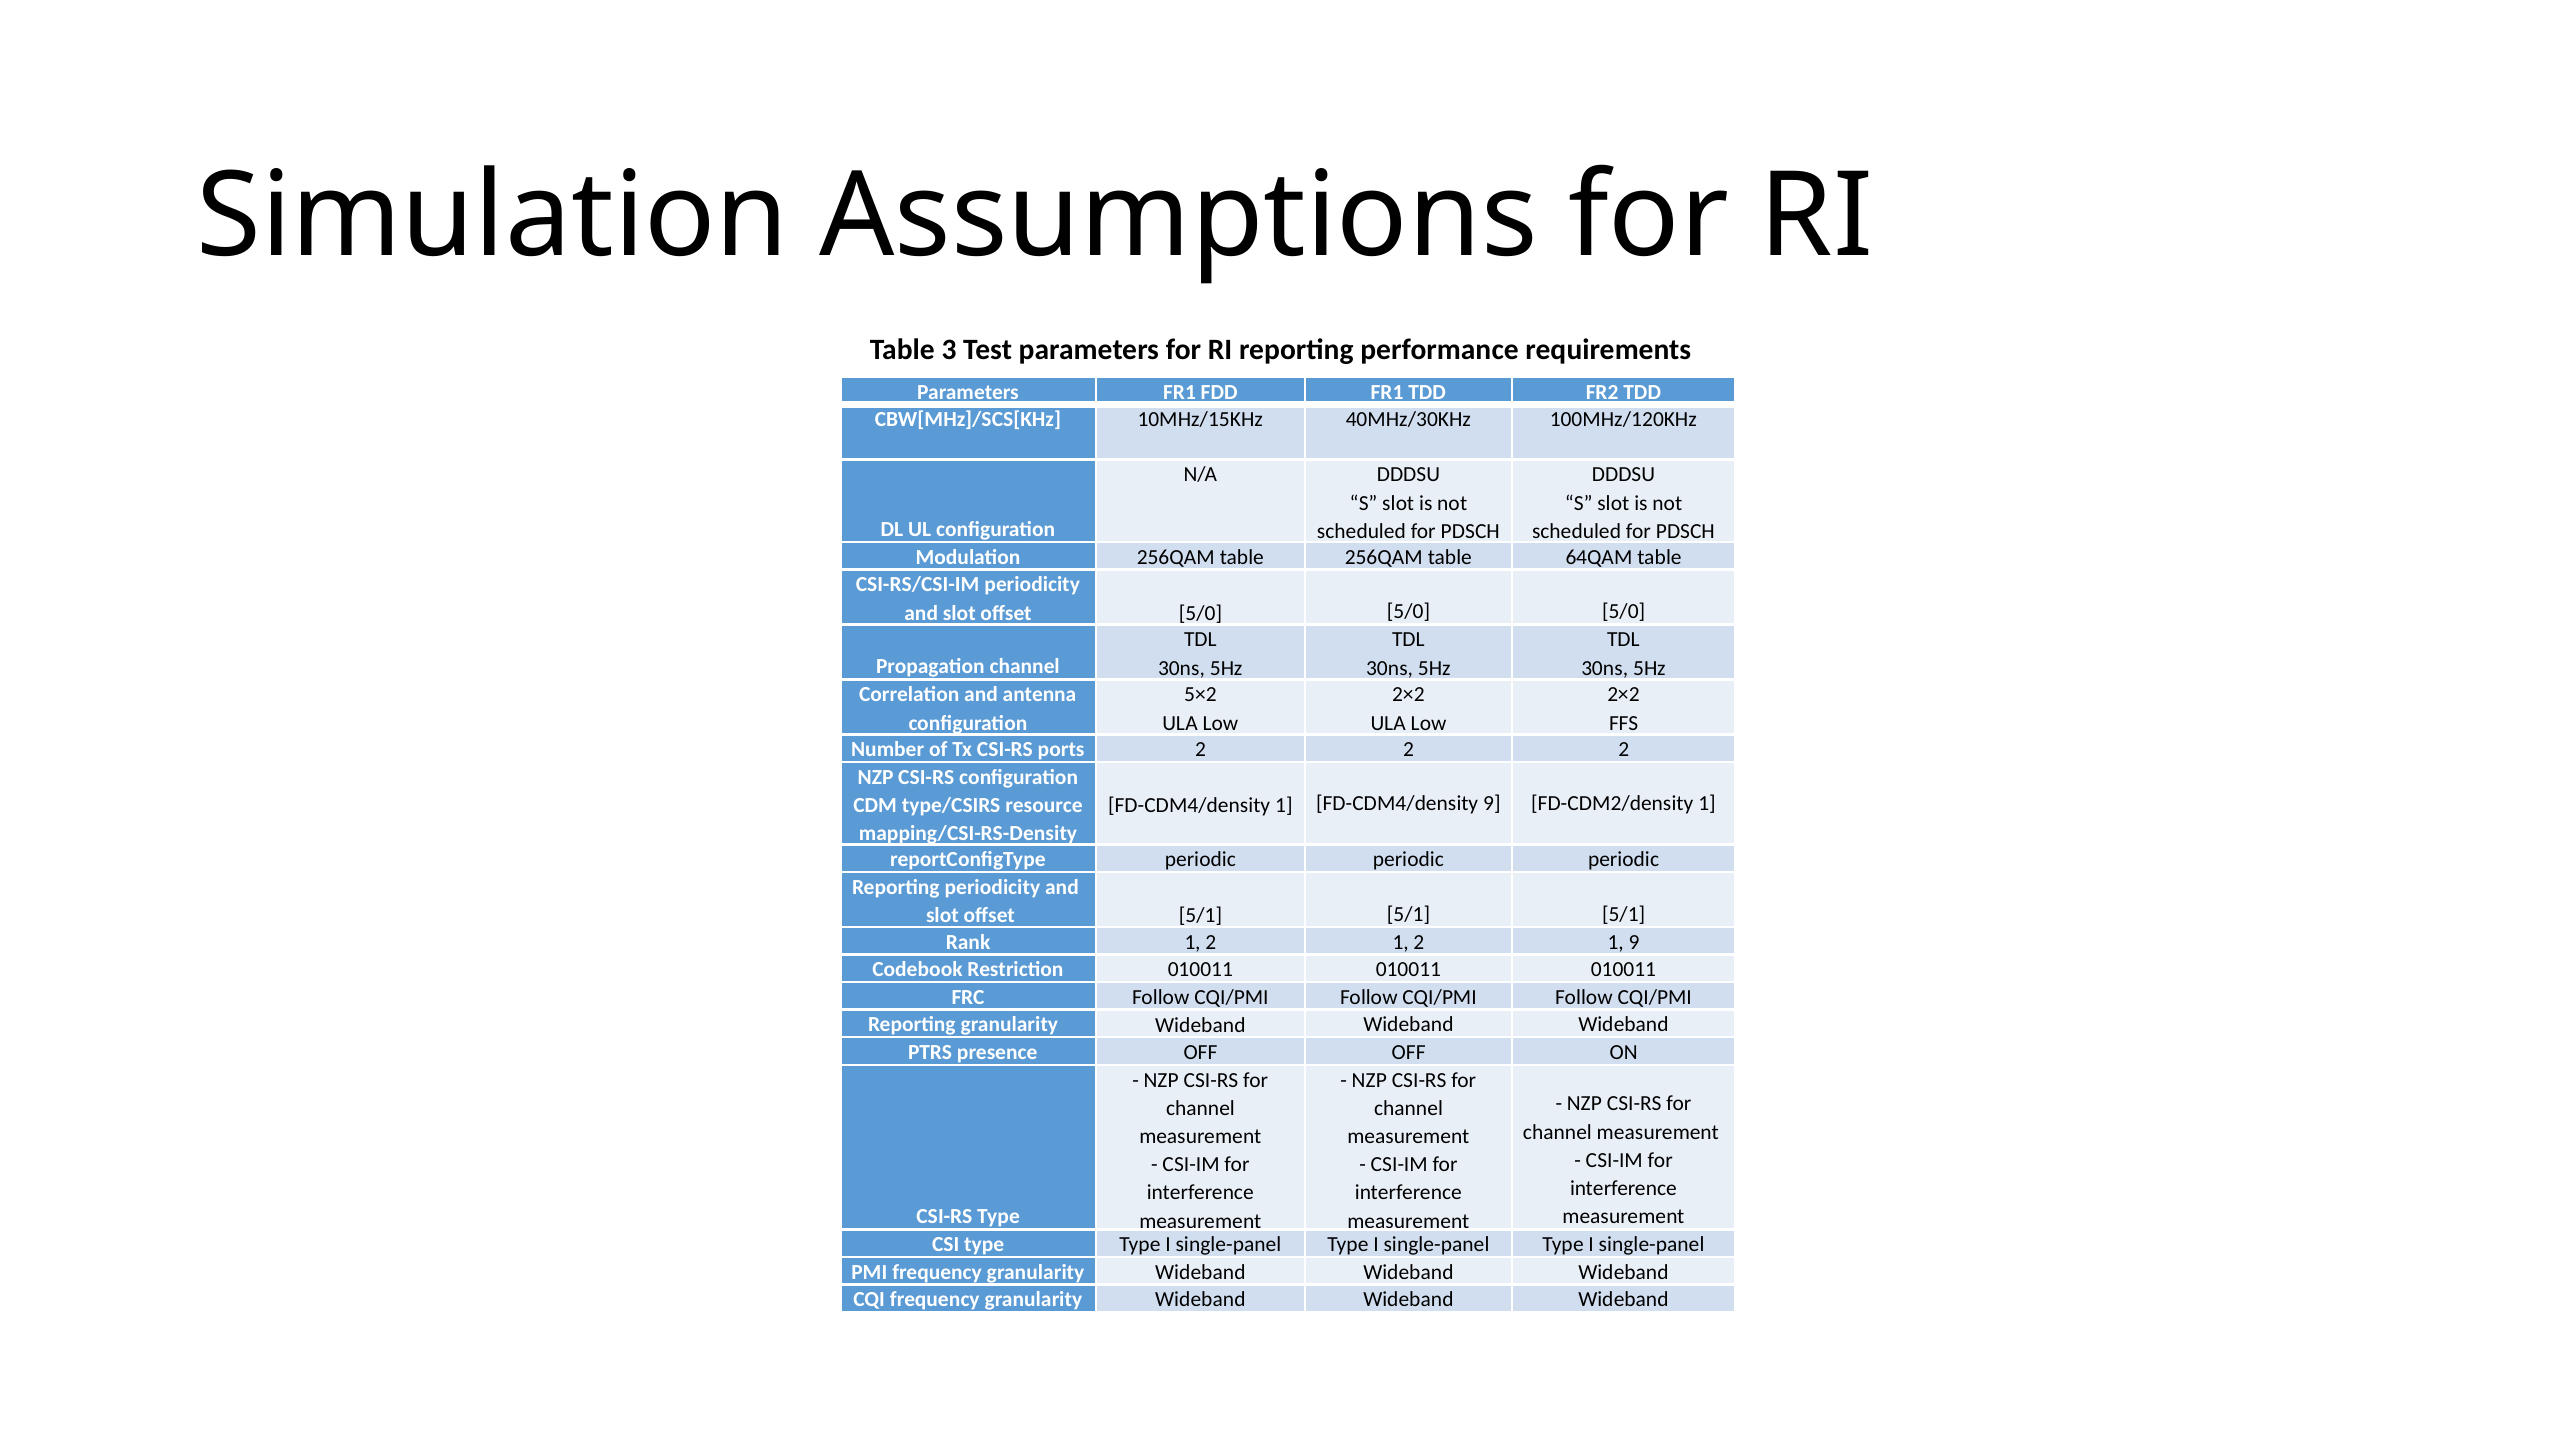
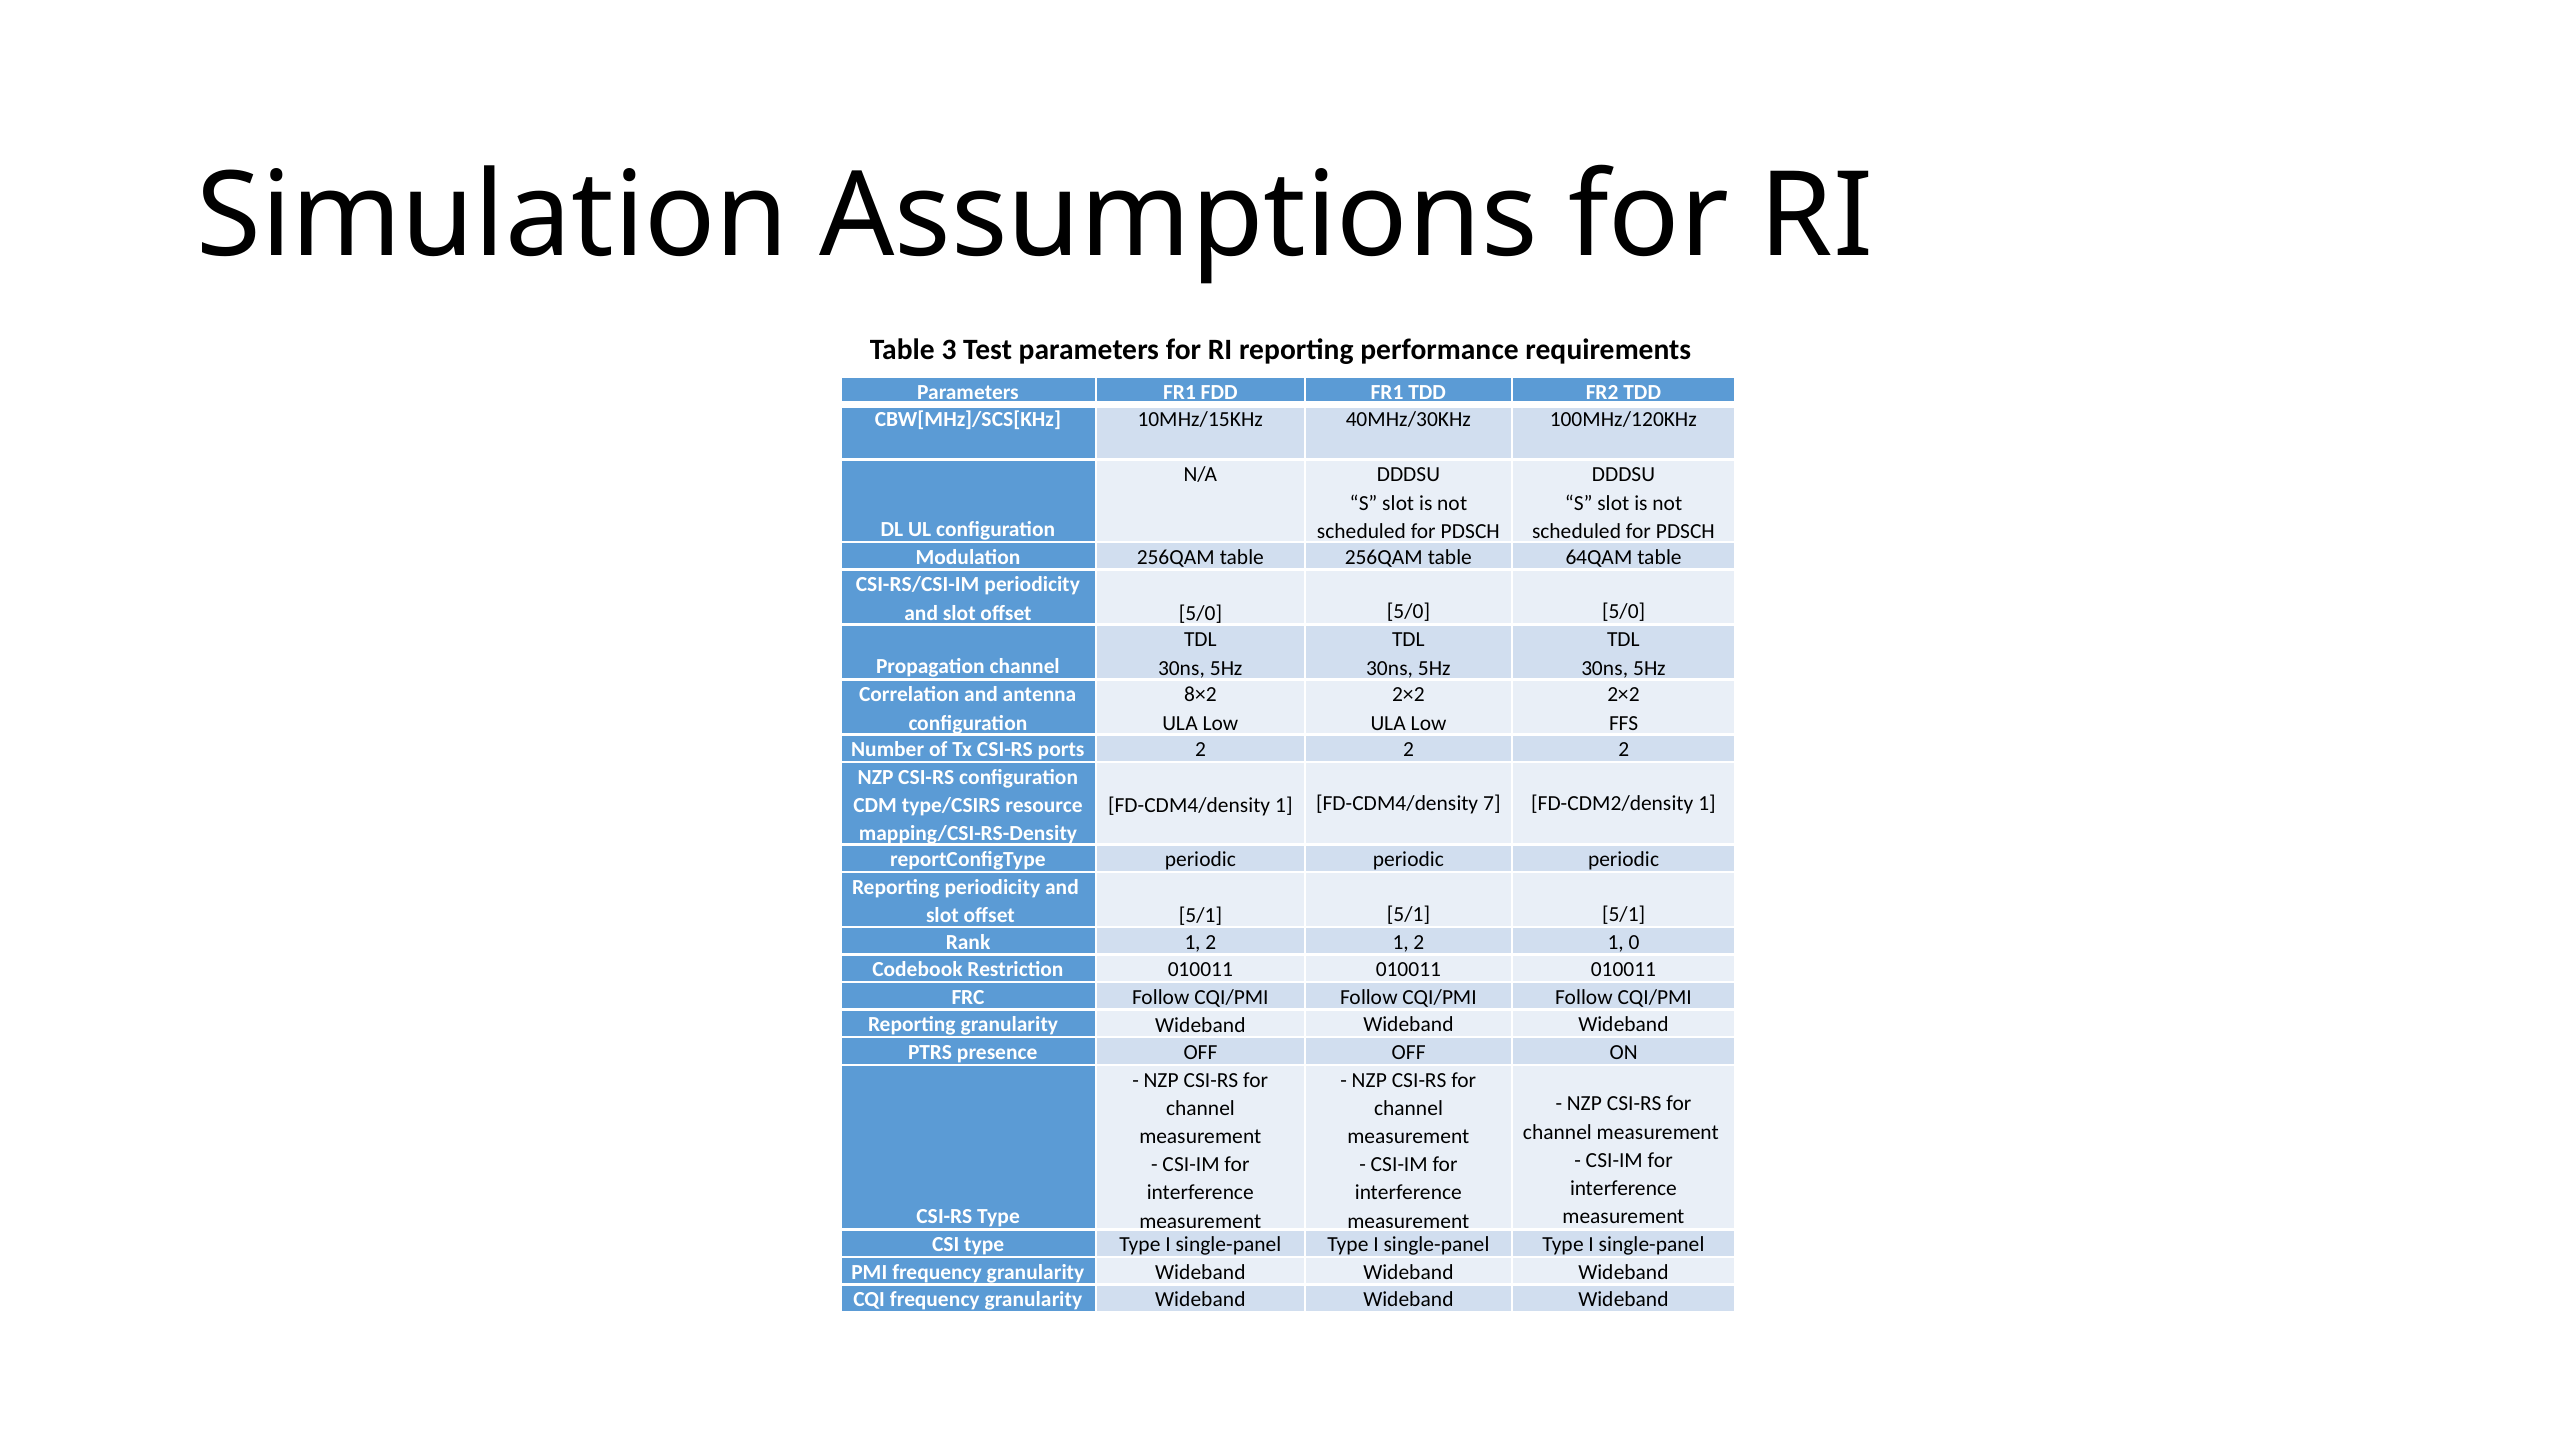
5×2: 5×2 -> 8×2 (1200, 695)
FD-CDM4/density 9: 9 -> 7 (1492, 803)
1 9: 9 -> 0 (1634, 942)
